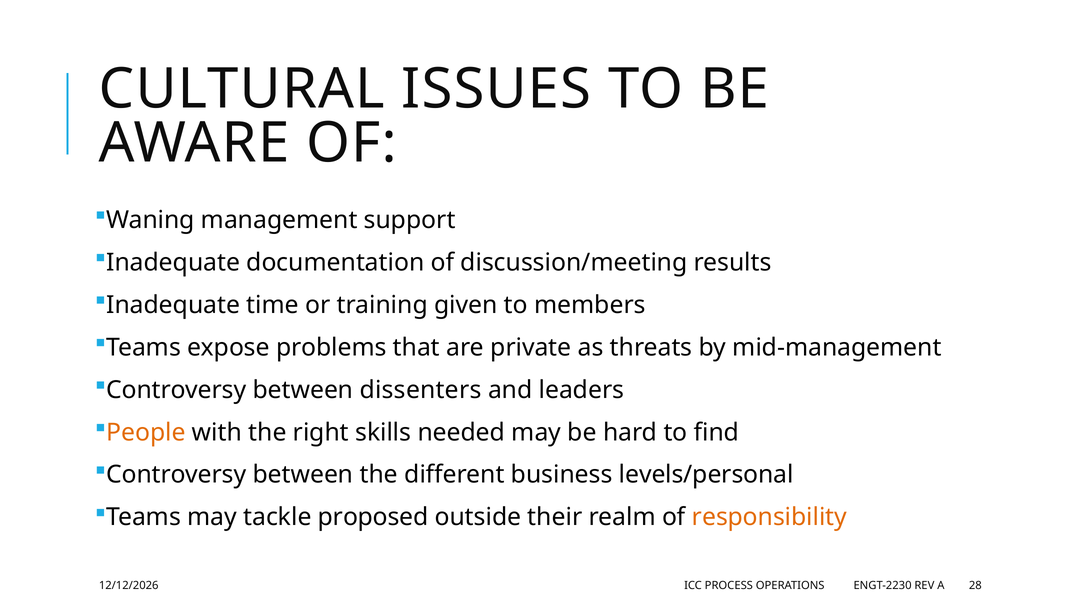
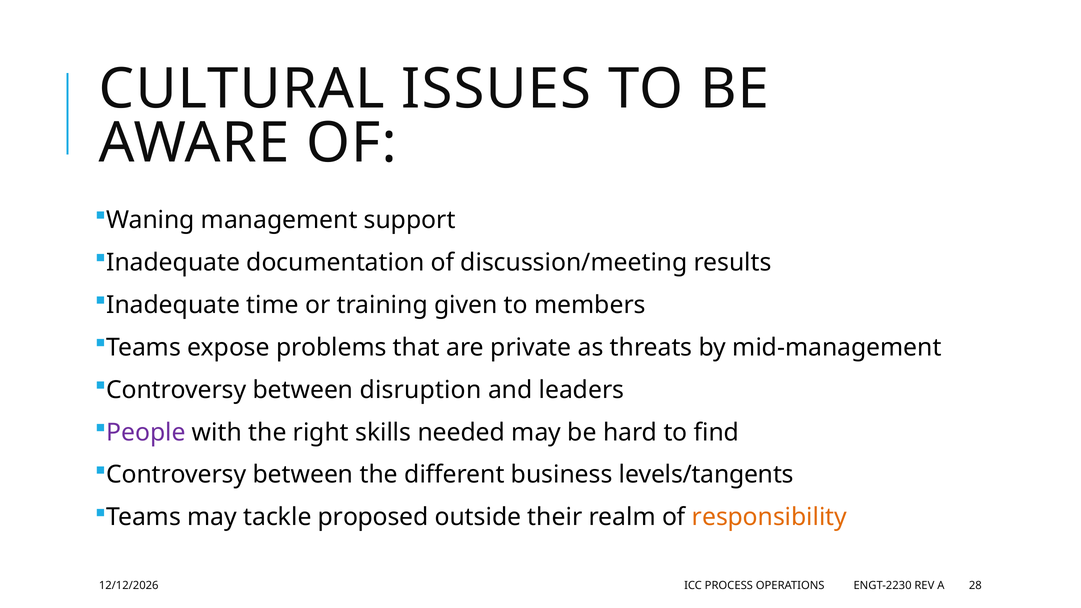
dissenters: dissenters -> disruption (421, 390)
People colour: orange -> purple (146, 432)
levels/personal: levels/personal -> levels/tangents (706, 475)
